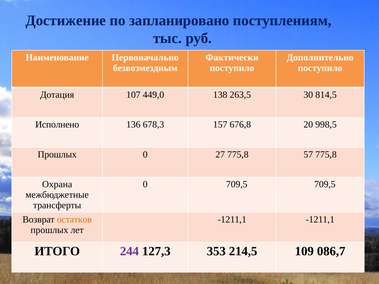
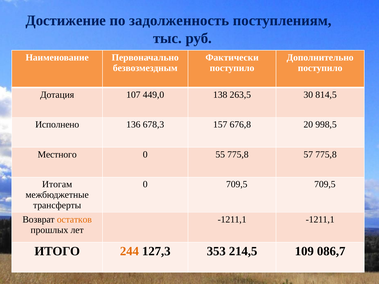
запланировано: запланировано -> задолженность (179, 21)
Прошлых: Прошлых -> Местного (57, 155)
27: 27 -> 55 (220, 155)
Охрана: Охрана -> Итогам (57, 185)
244 colour: purple -> orange (129, 251)
